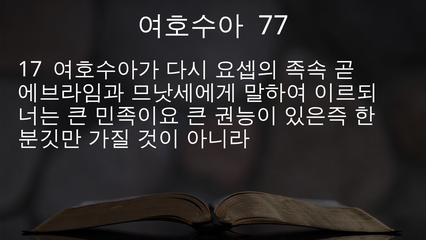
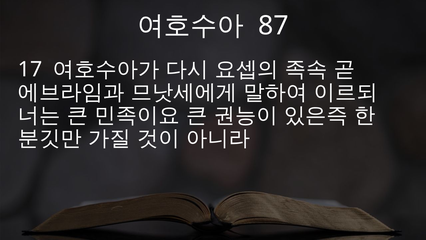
77: 77 -> 87 (273, 26)
